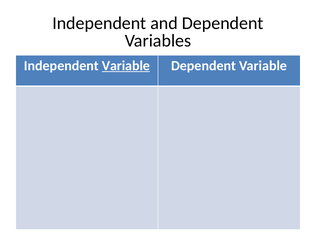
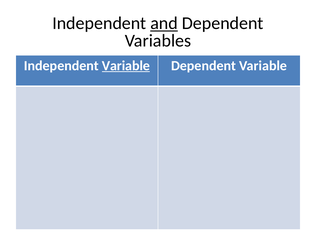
and underline: none -> present (164, 23)
